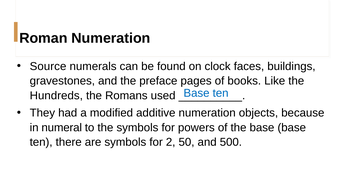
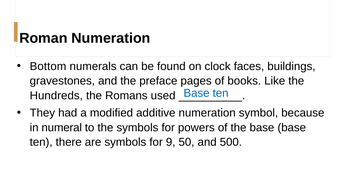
Source: Source -> Bottom (48, 66)
objects: objects -> symbol (258, 113)
2: 2 -> 9 (171, 142)
